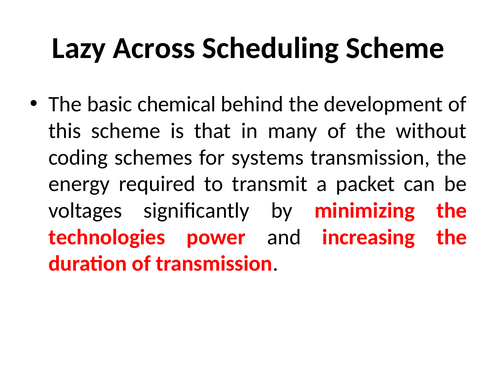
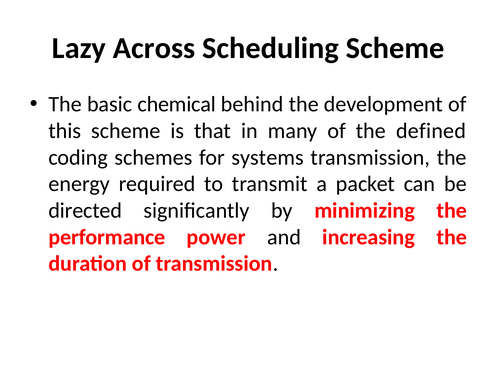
without: without -> defined (431, 131)
voltages: voltages -> directed (85, 210)
technologies: technologies -> performance (107, 237)
